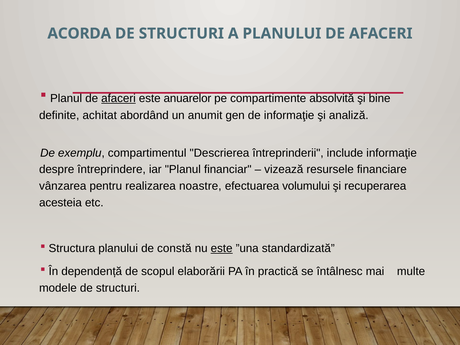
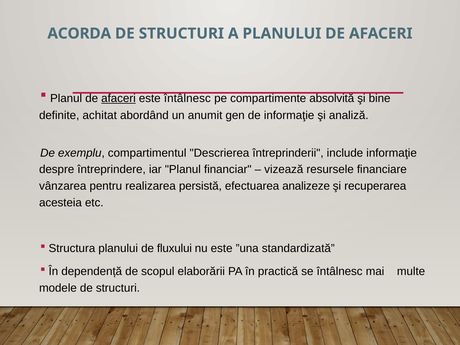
este anuarelor: anuarelor -> întâlnesc (187, 98)
noastre: noastre -> persistă (200, 186)
volumului: volumului -> analizeze (306, 186)
constă: constă -> fluxului (174, 248)
este underline: present -> none (222, 248)
